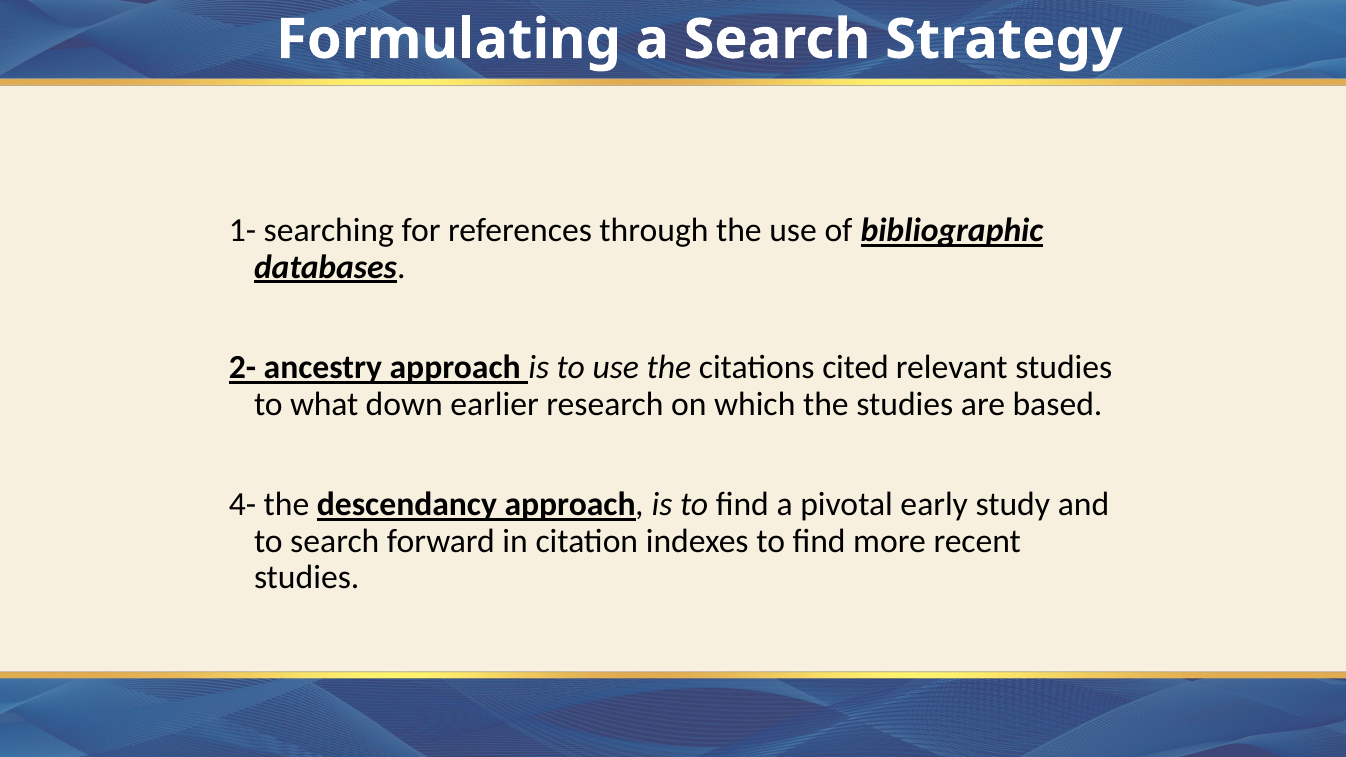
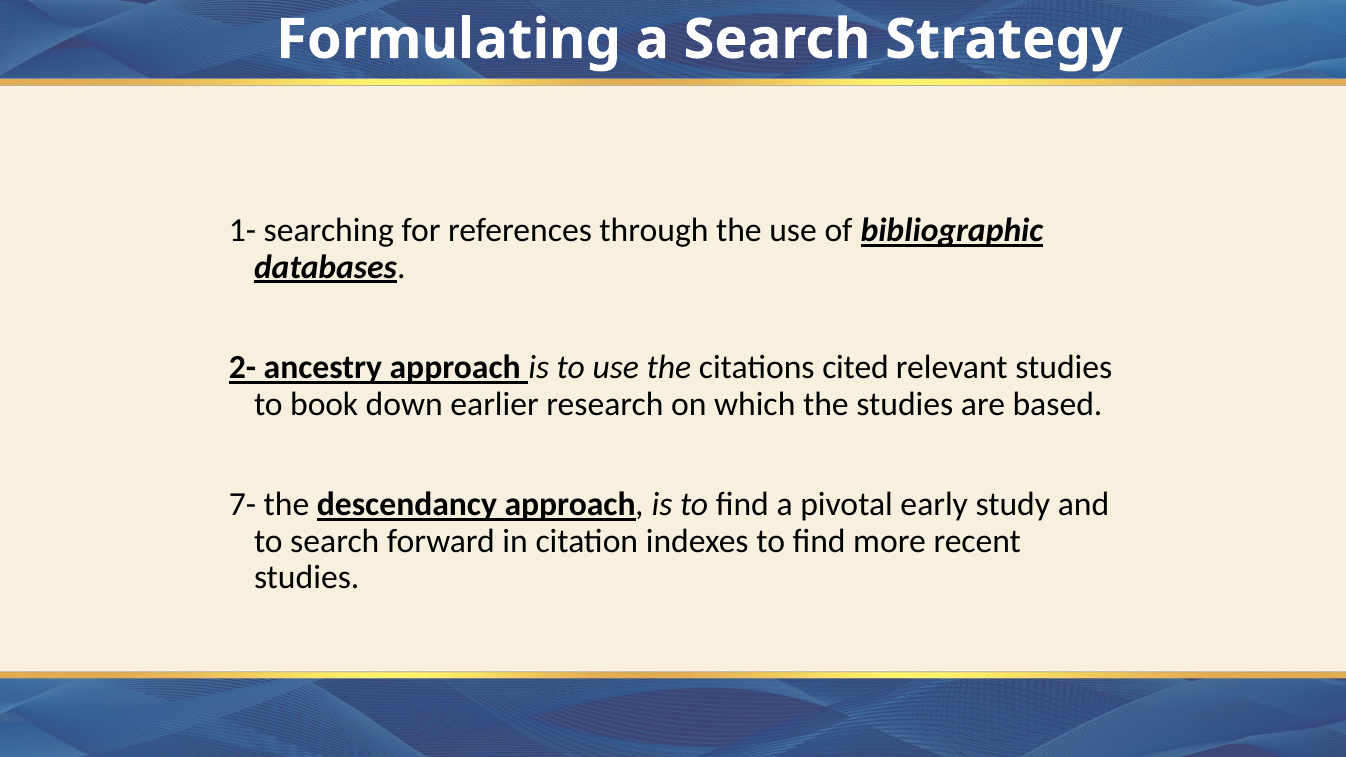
what: what -> book (324, 404)
4-: 4- -> 7- (242, 505)
